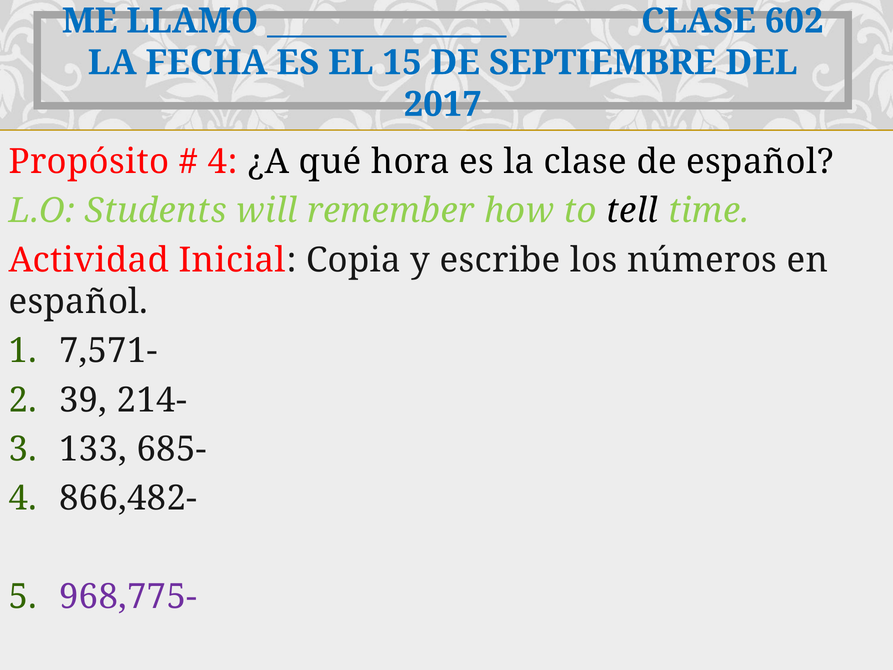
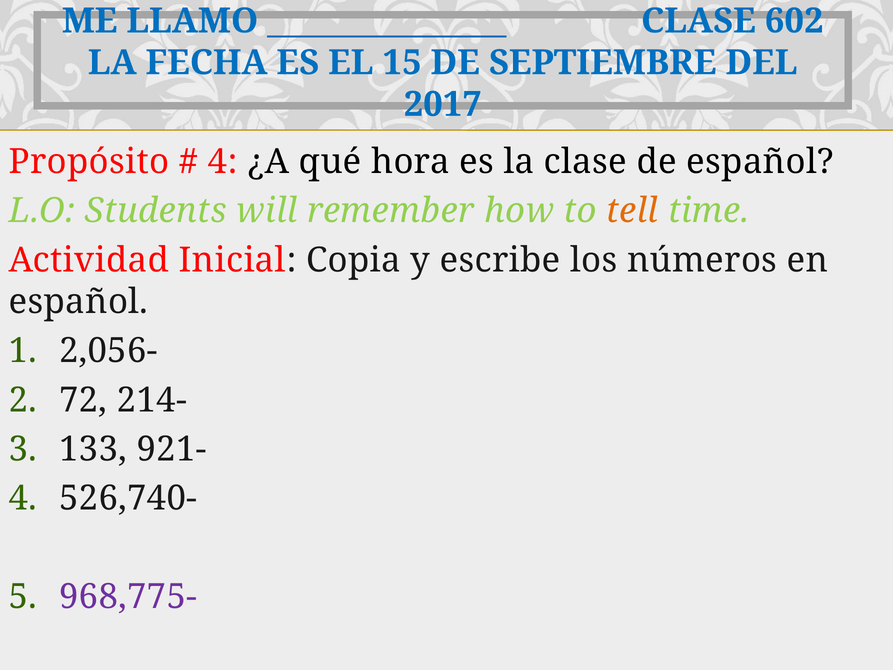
tell colour: black -> orange (632, 211)
7,571-: 7,571- -> 2,056- (108, 351)
39: 39 -> 72 (83, 400)
685-: 685- -> 921- (172, 449)
866,482-: 866,482- -> 526,740- (128, 498)
